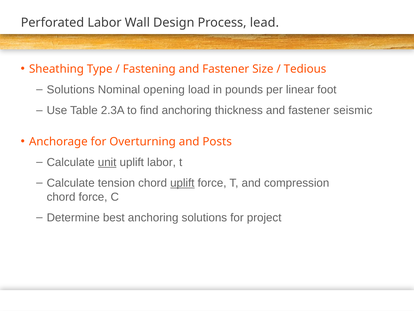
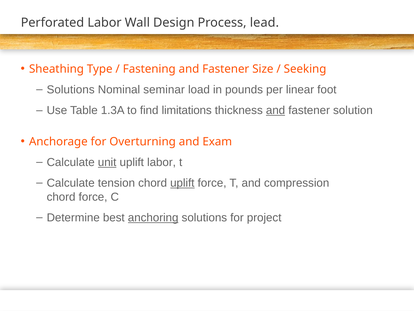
Tedious: Tedious -> Seeking (305, 69)
opening: opening -> seminar (164, 90)
2.3A: 2.3A -> 1.3A (113, 110)
find anchoring: anchoring -> limitations (187, 110)
and underline: none -> present (276, 110)
seismic: seismic -> solution (353, 110)
Posts: Posts -> Exam (217, 141)
anchoring underline: none -> present (153, 217)
